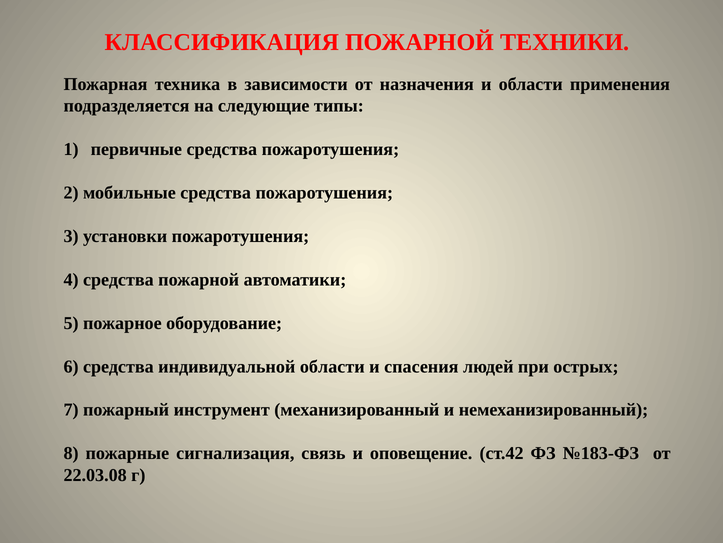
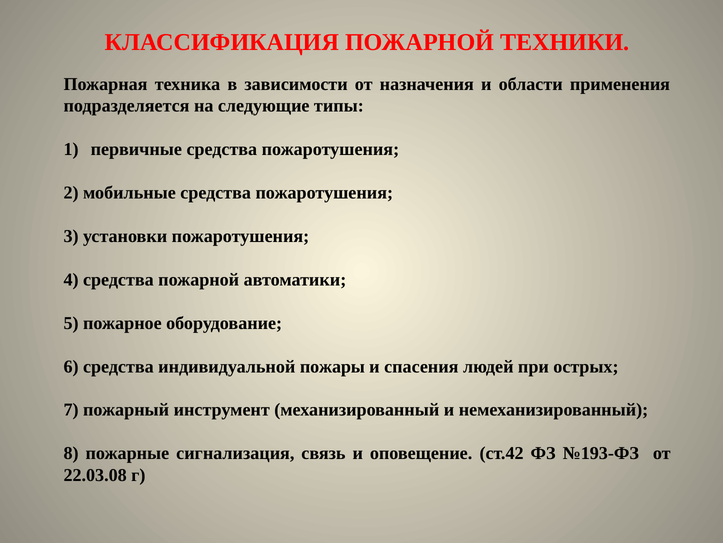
индивидуальной области: области -> пожары (332, 366)
№183-ФЗ: №183-ФЗ -> №193-ФЗ (601, 453)
